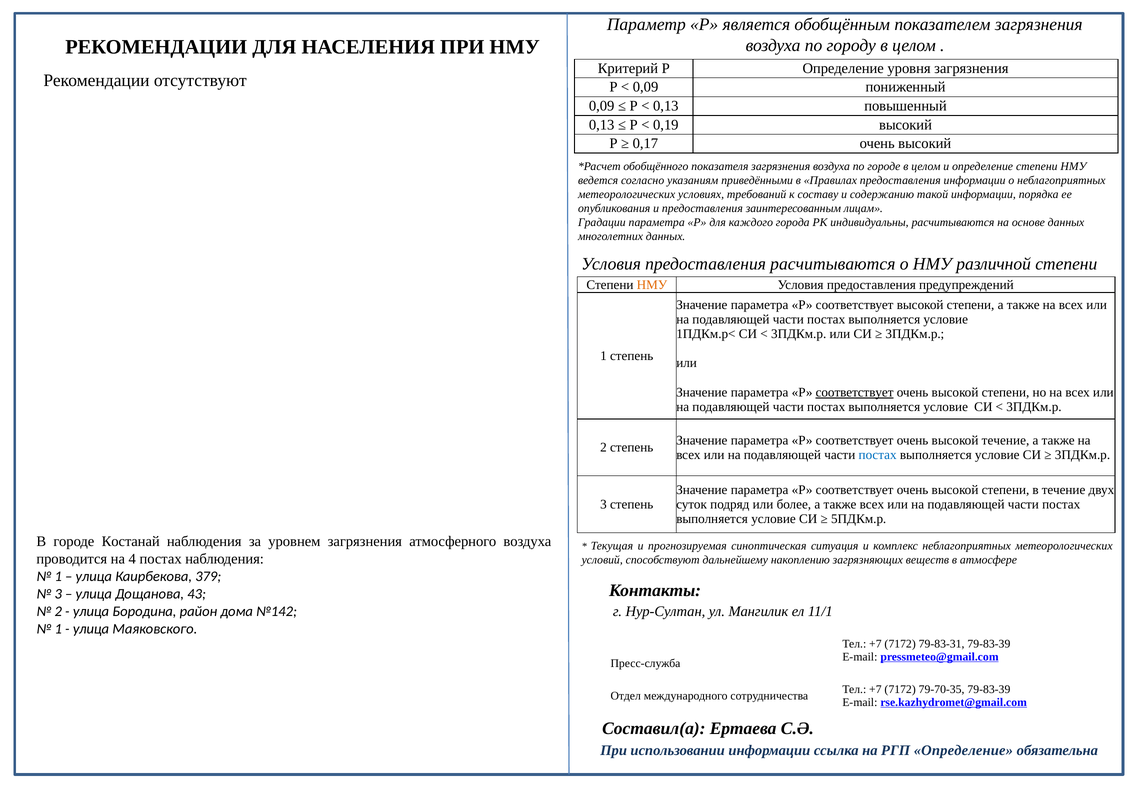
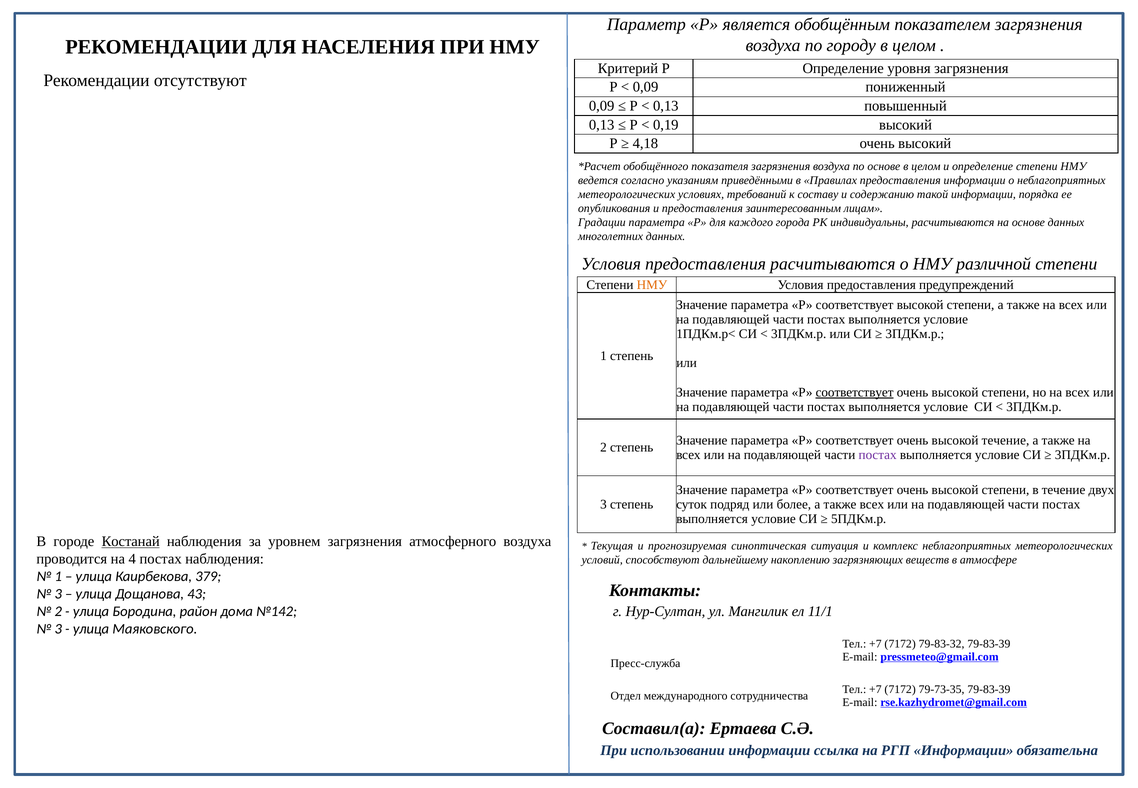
0,17: 0,17 -> 4,18 (645, 143)
по городе: городе -> основе (884, 166)
постах colour: blue -> purple (878, 455)
Костанай underline: none -> present (131, 541)
1: 1 -> 3 (58, 629)
79-83-31: 79-83-31 -> 79-83-32 (942, 644)
79-70-35: 79-70-35 -> 79-73-35 (942, 689)
РГП Определение: Определение -> Информации (963, 750)
